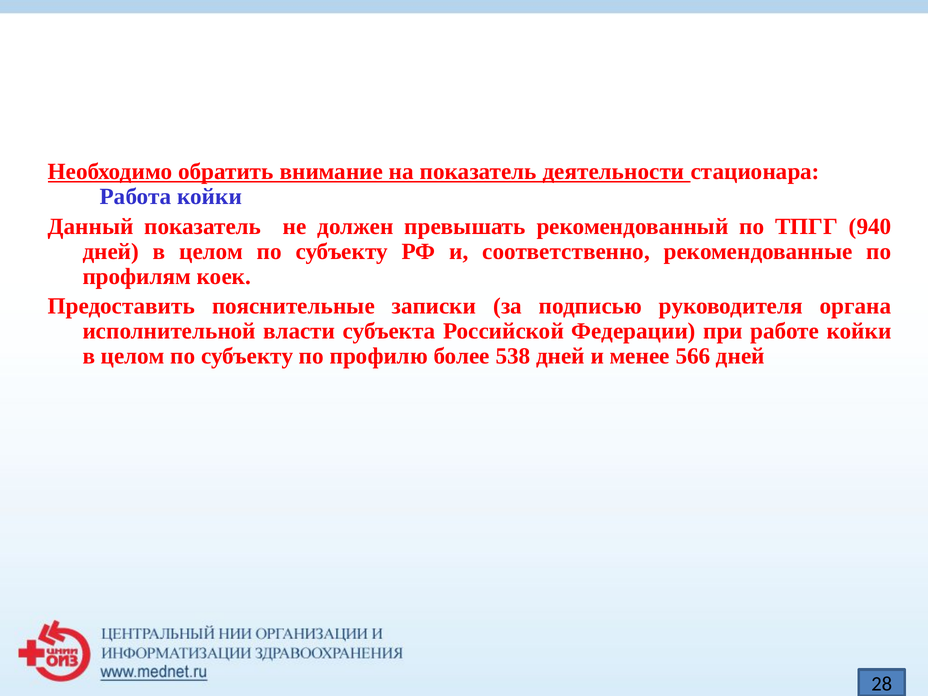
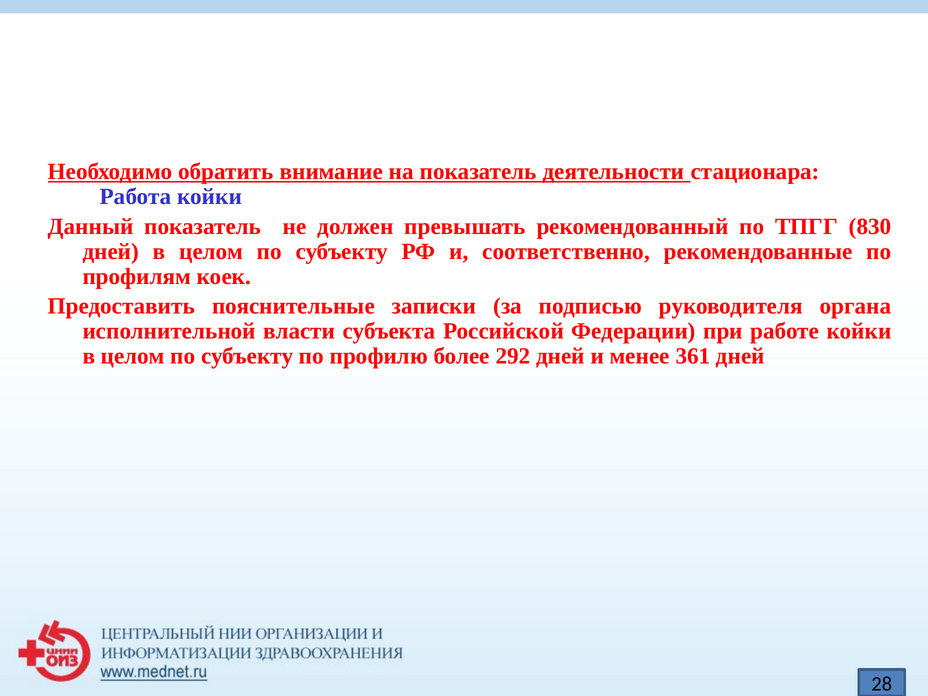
940: 940 -> 830 (870, 226)
538: 538 -> 292 (513, 356)
566: 566 -> 361 (693, 356)
